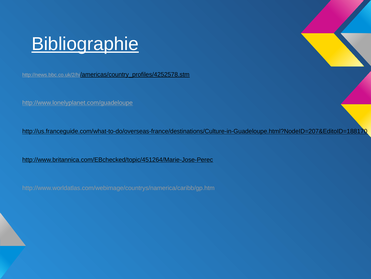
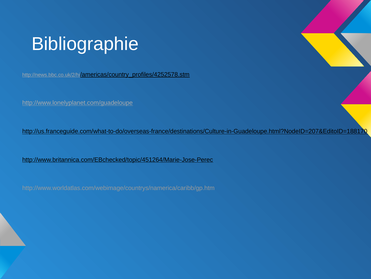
Bibliographie underline: present -> none (85, 44)
